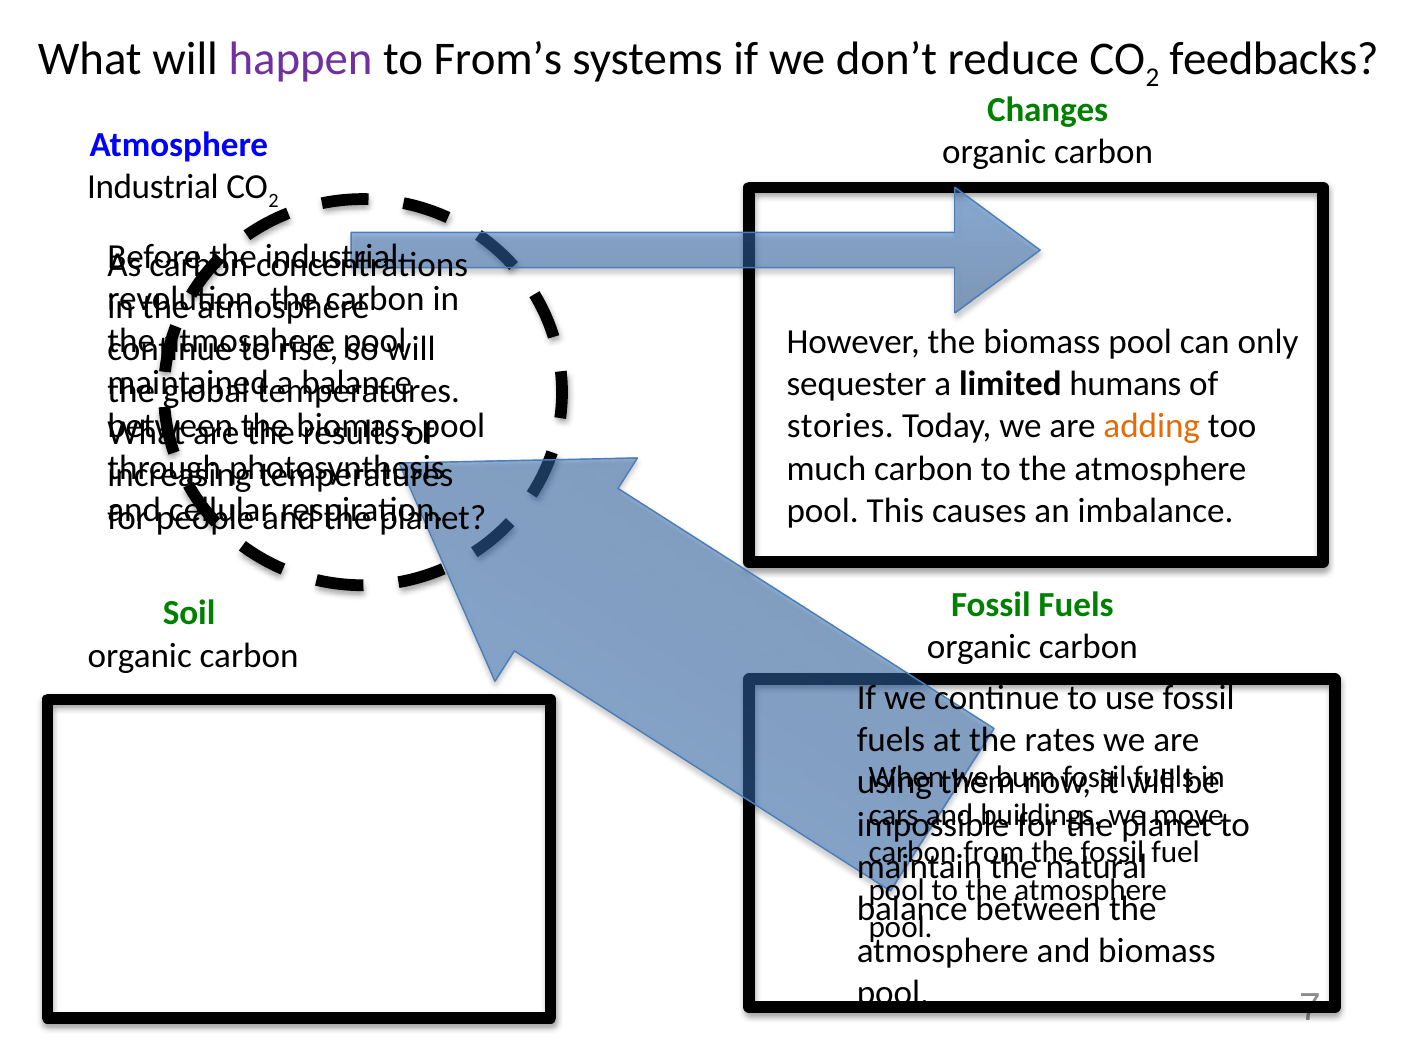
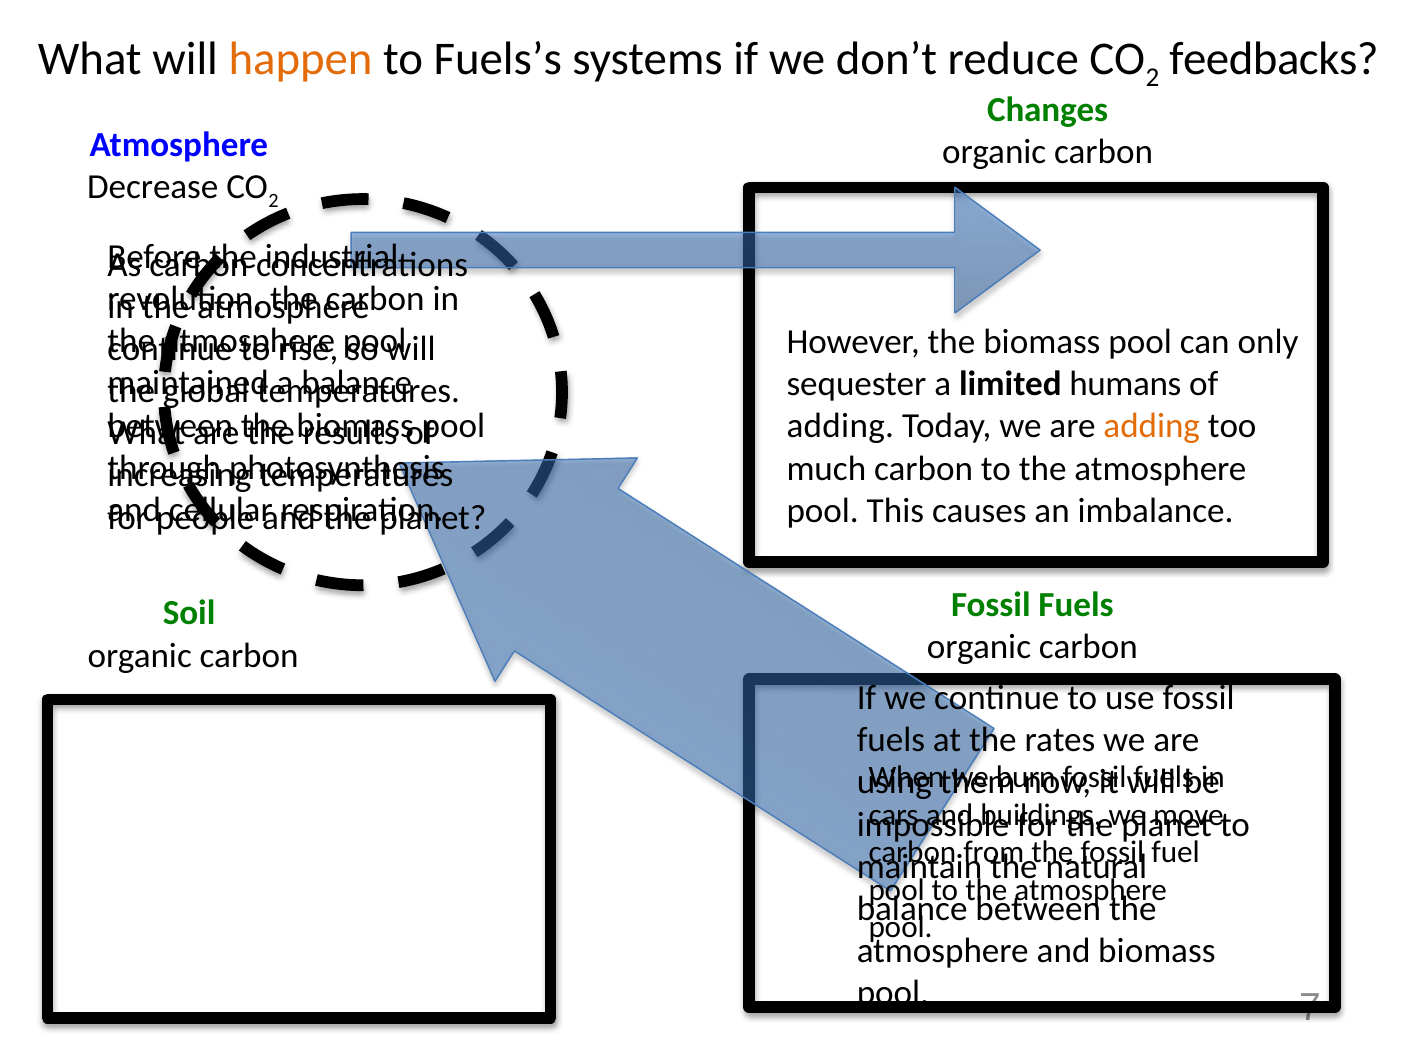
happen colour: purple -> orange (301, 59)
From’s: From’s -> Fuels’s (498, 59)
Industrial: Industrial -> Decrease (153, 187)
stories: stories -> adding (840, 426)
